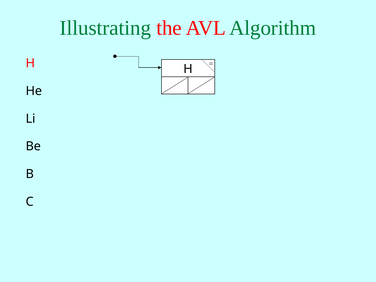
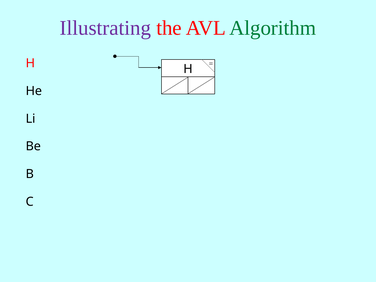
Illustrating colour: green -> purple (105, 28)
